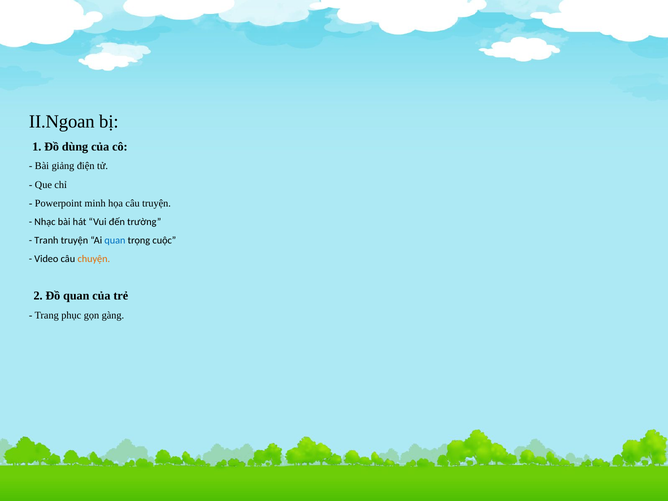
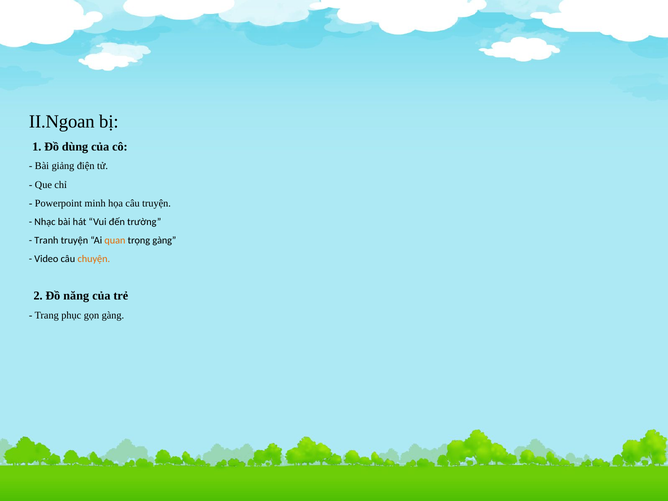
quan colour: blue -> orange (115, 240)
trọng cuộc: cuộc -> gàng (164, 240)
Đồ quan: quan -> năng (76, 296)
